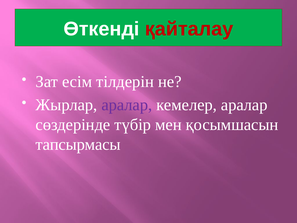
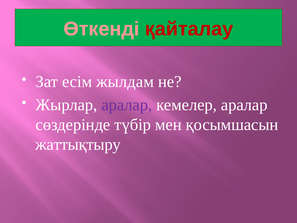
Өткенді colour: white -> pink (101, 29)
тілдерін: тілдерін -> жылдам (125, 82)
тапсырмасы: тапсырмасы -> жаттықтыру (78, 144)
